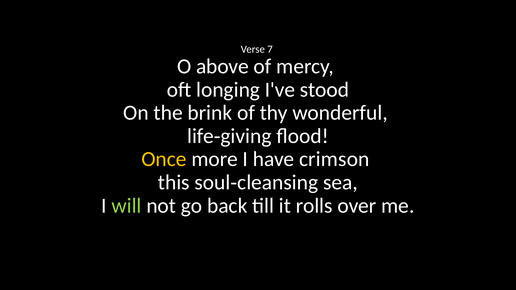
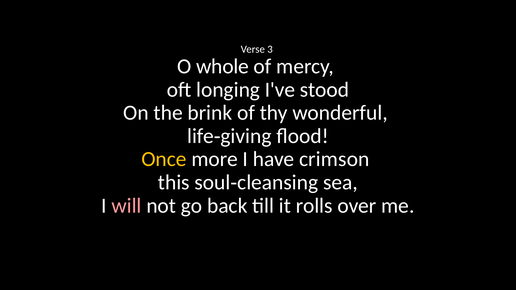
7: 7 -> 3 (270, 49)
above: above -> whole (223, 67)
will colour: light green -> pink (126, 206)
